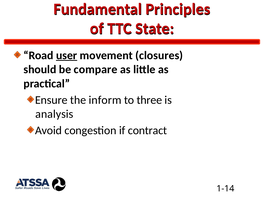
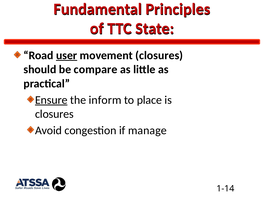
Ensure underline: none -> present (51, 100)
three: three -> place (149, 100)
analysis: analysis -> closures (54, 114)
contract: contract -> manage (147, 130)
